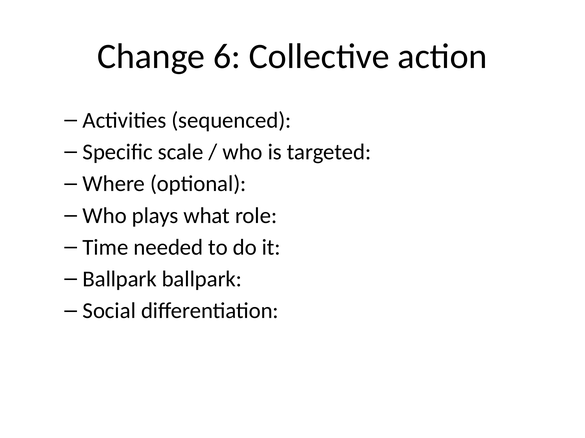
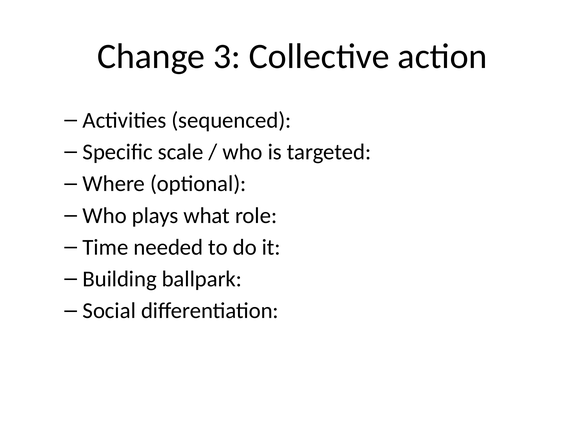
6: 6 -> 3 (227, 57)
Ballpark: Ballpark -> Building (120, 280)
